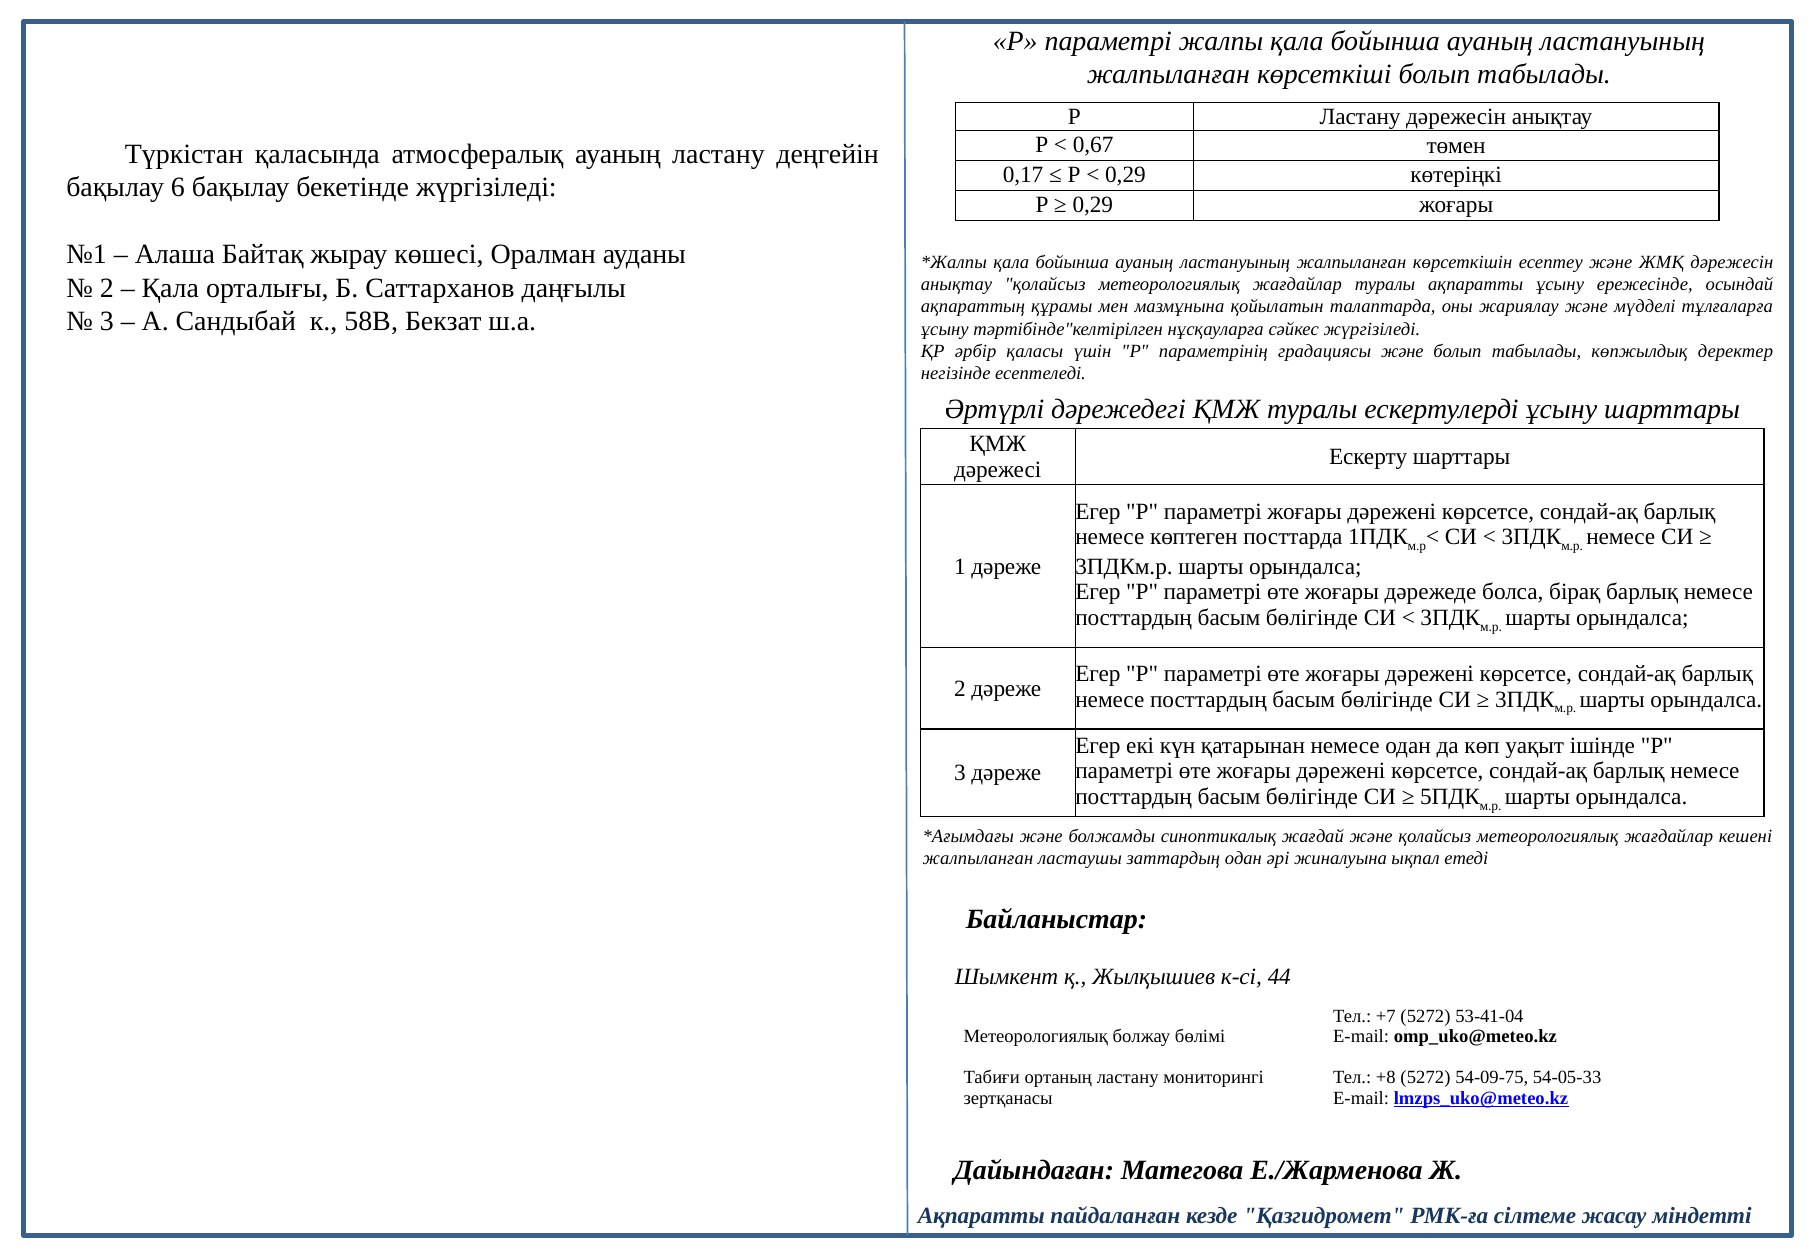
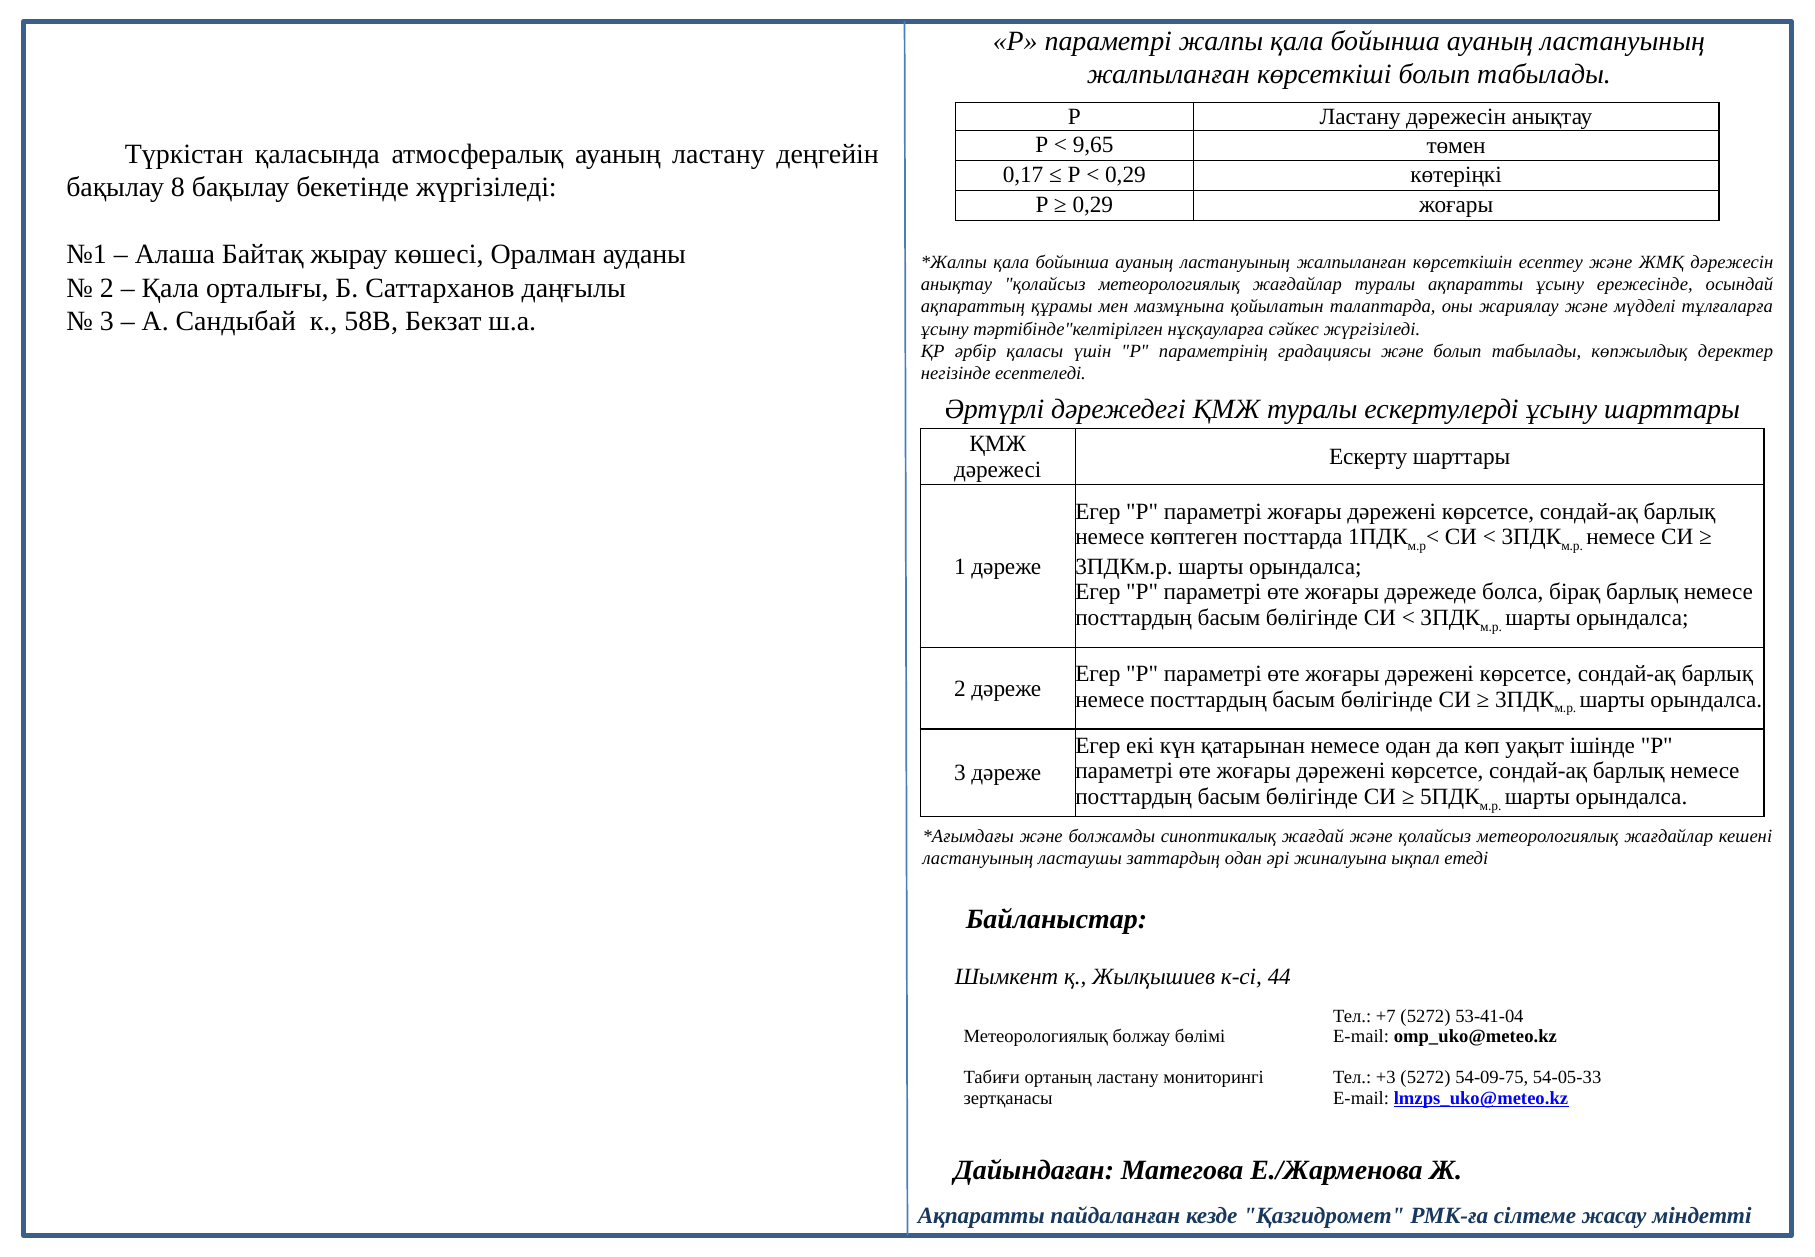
0,67: 0,67 -> 9,65 (1093, 145)
6: 6 -> 8 (178, 187)
жалпыланған: жалпыланған -> ластануының (978, 858)
+8: +8 -> +3 (1386, 1077)
